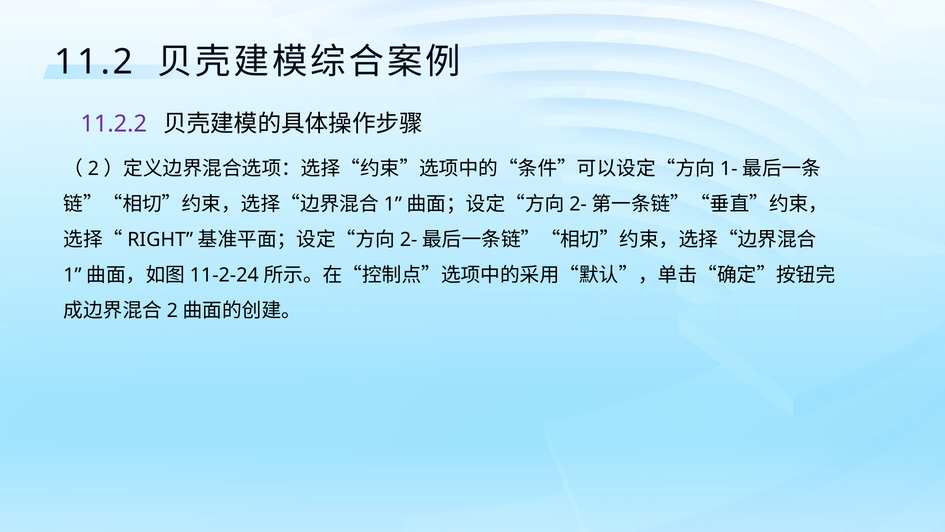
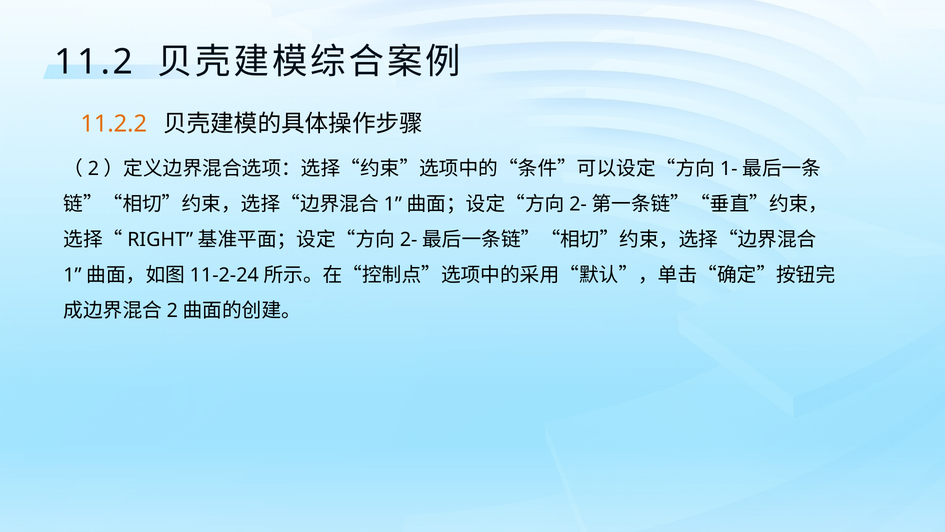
11.2.2 colour: purple -> orange (114, 124)
